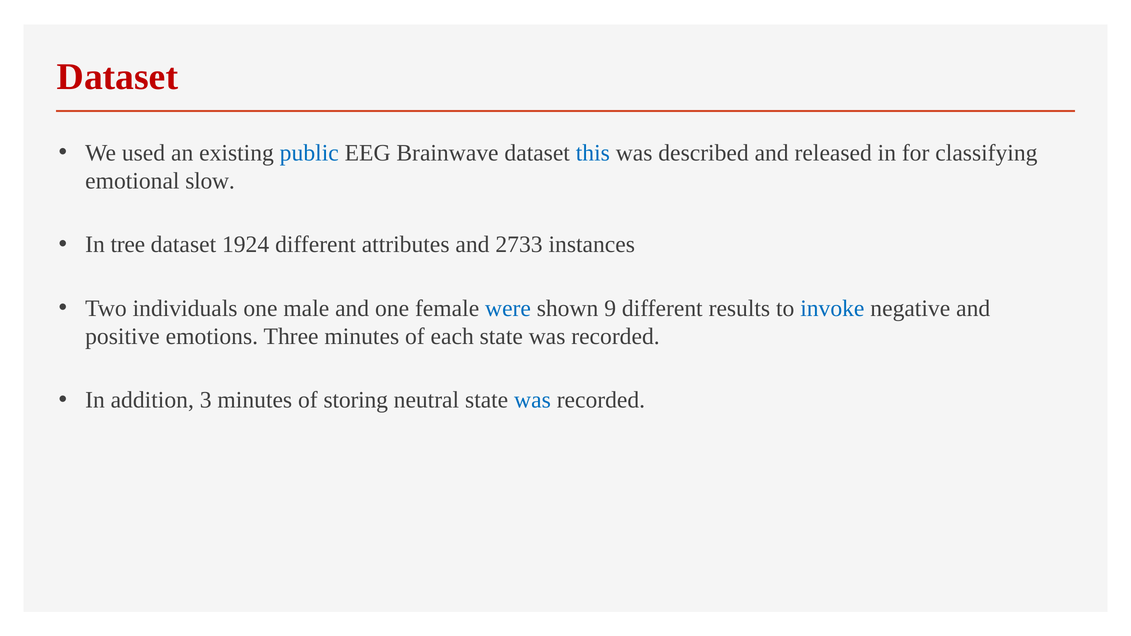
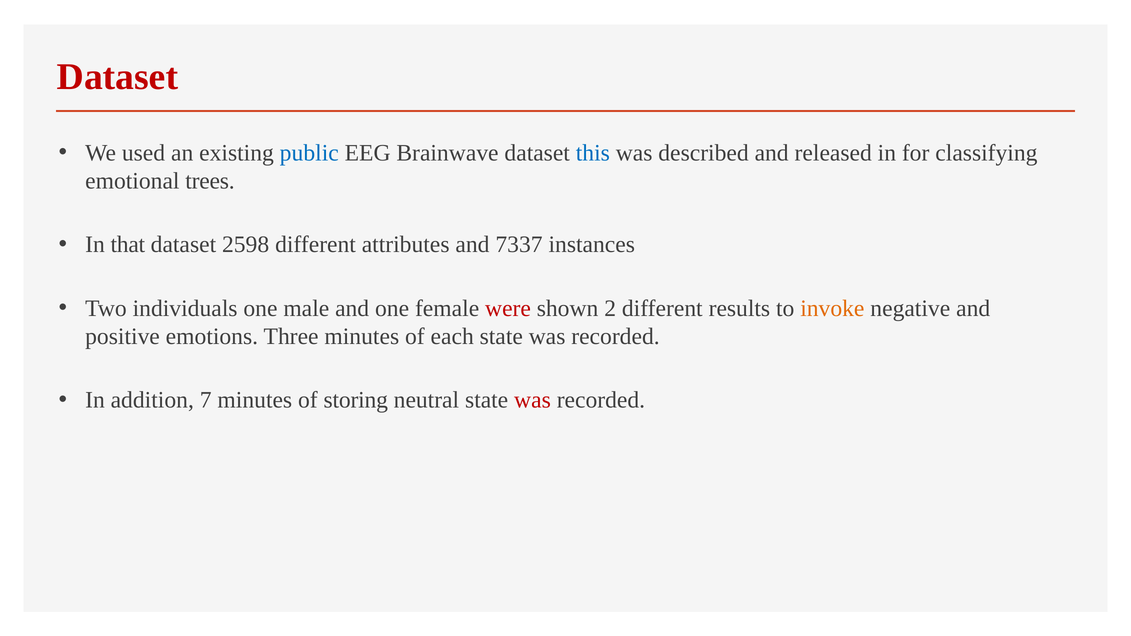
slow: slow -> trees (210, 181)
tree: tree -> that (128, 245)
1924: 1924 -> 2598 (246, 245)
2733: 2733 -> 7337 (519, 245)
were colour: blue -> red (508, 308)
9: 9 -> 2 (610, 308)
invoke colour: blue -> orange (832, 308)
3: 3 -> 7 (206, 400)
was colour: blue -> red (532, 400)
